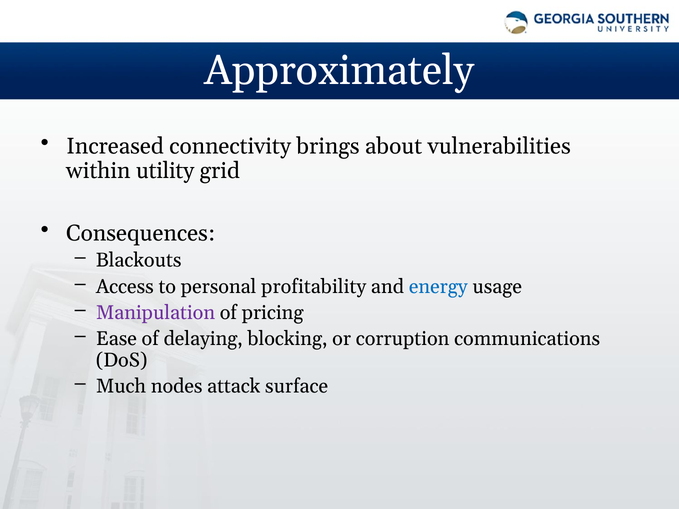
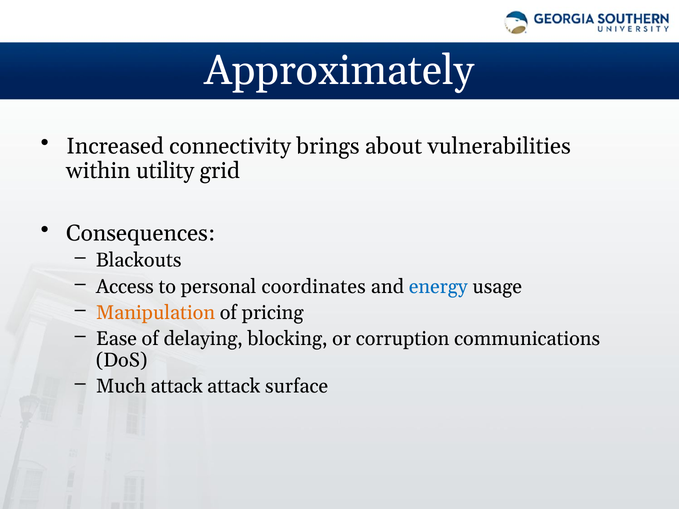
profitability: profitability -> coordinates (314, 287)
Manipulation colour: purple -> orange (156, 313)
Much nodes: nodes -> attack (177, 386)
